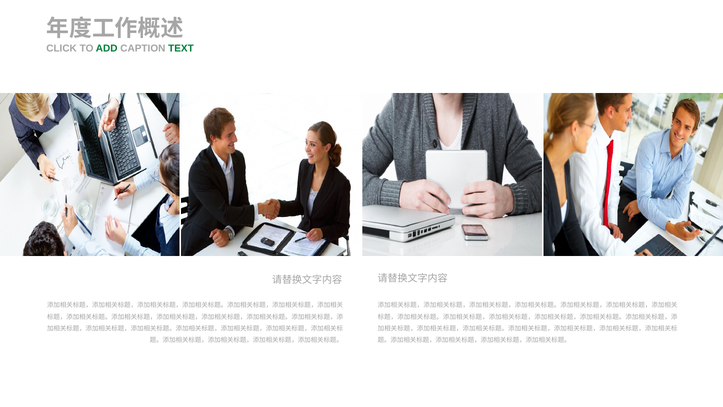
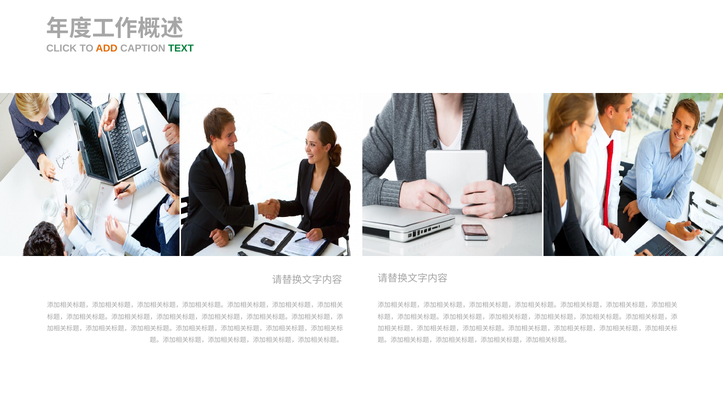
ADD colour: green -> orange (107, 49)
